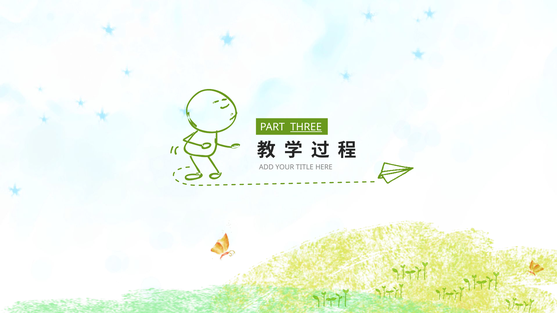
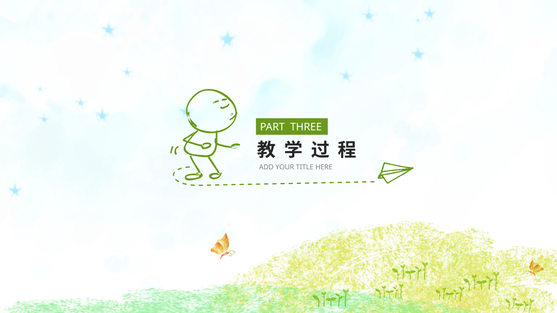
THREE underline: present -> none (306, 127)
